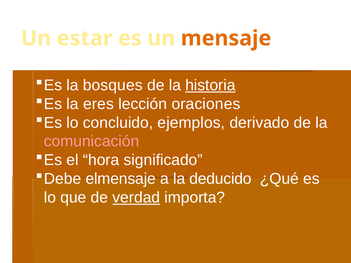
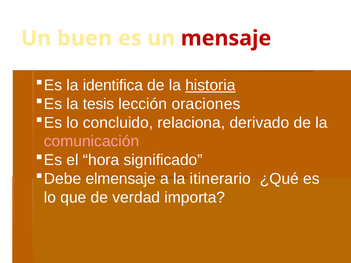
estar: estar -> buen (85, 38)
mensaje colour: orange -> red (226, 38)
bosques: bosques -> identifica (113, 85)
eres: eres -> tesis (99, 104)
ejemplos: ejemplos -> relaciona (191, 123)
deducido: deducido -> itinerario (220, 179)
verdad underline: present -> none (136, 198)
